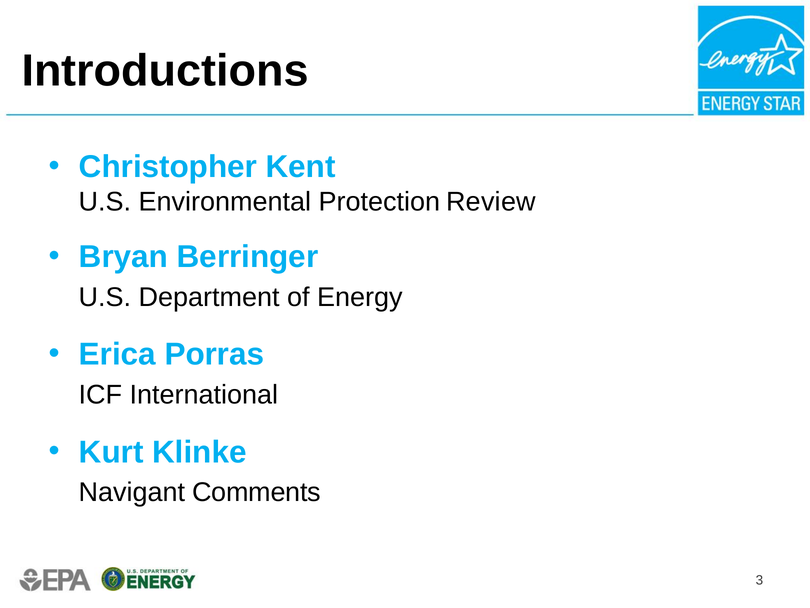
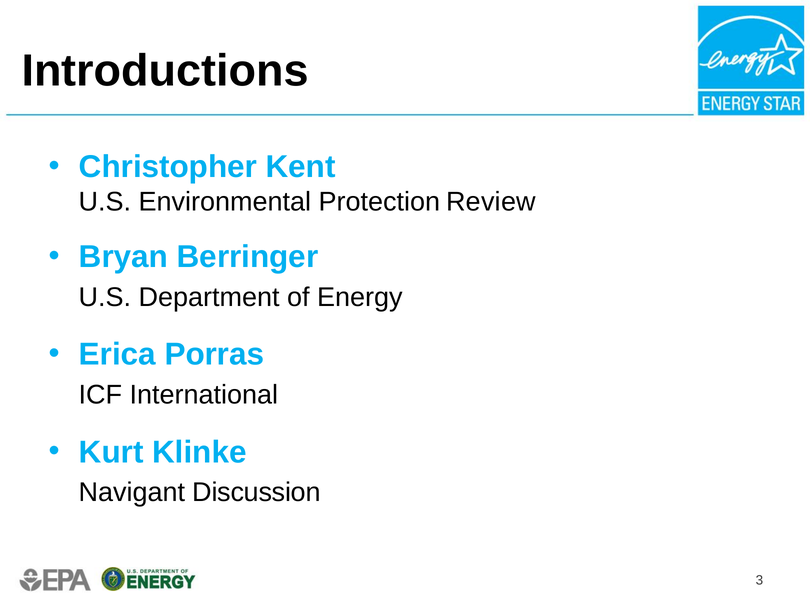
Comments: Comments -> Discussion (257, 492)
